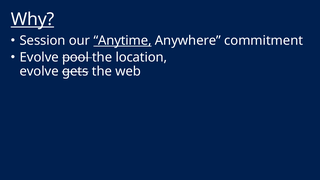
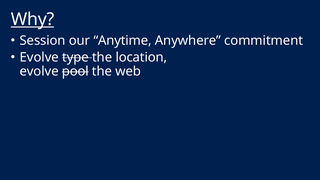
Anytime underline: present -> none (123, 41)
pool: pool -> type (75, 57)
gets: gets -> pool (75, 71)
